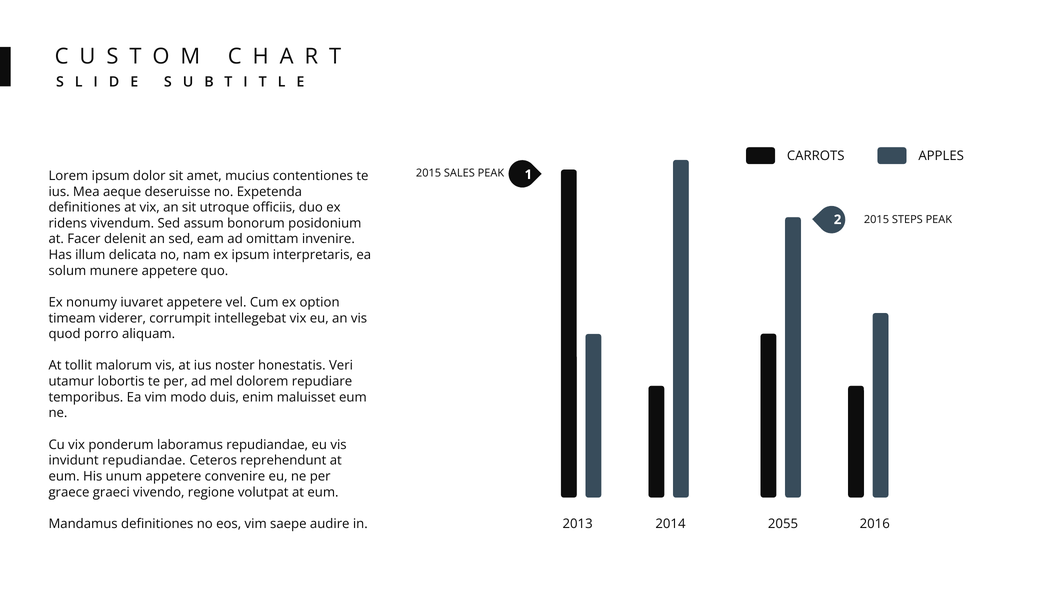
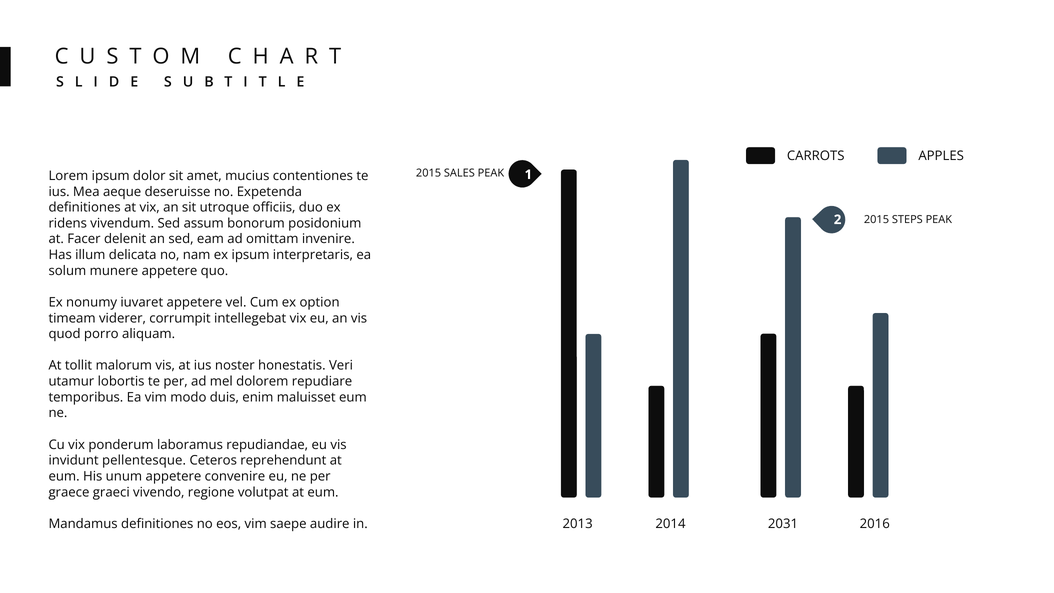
invidunt repudiandae: repudiandae -> pellentesque (144, 460)
2055: 2055 -> 2031 (783, 524)
